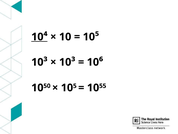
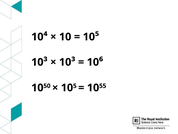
10⁴ underline: present -> none (39, 37)
